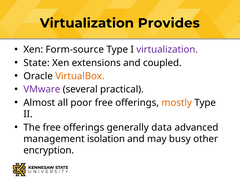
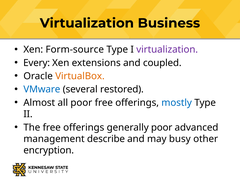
Provides: Provides -> Business (169, 23)
State: State -> Every (37, 63)
VMware colour: purple -> blue (42, 89)
practical: practical -> restored (122, 89)
mostly colour: orange -> blue (177, 103)
generally data: data -> poor (162, 127)
isolation: isolation -> describe (106, 139)
